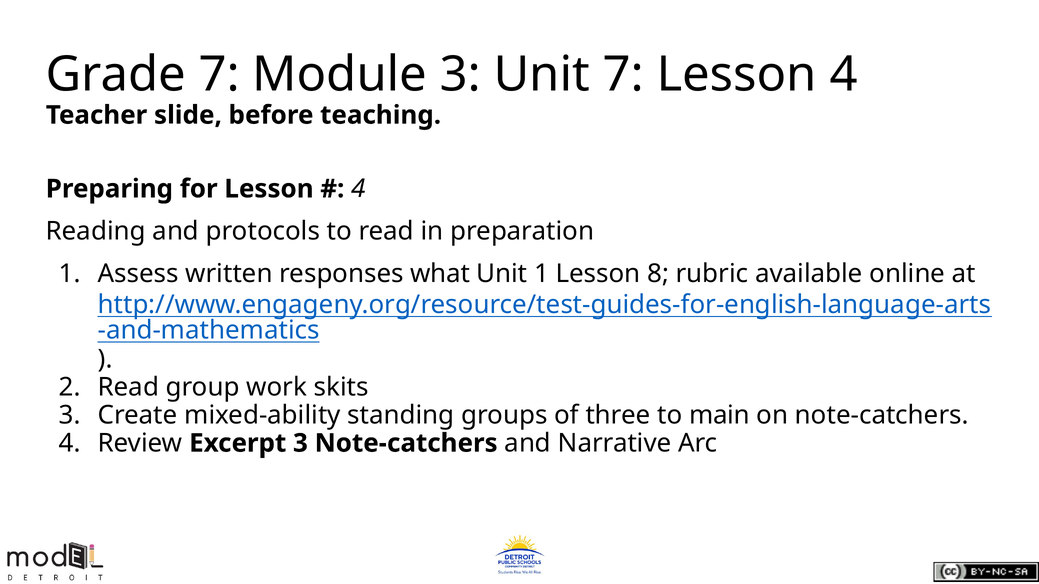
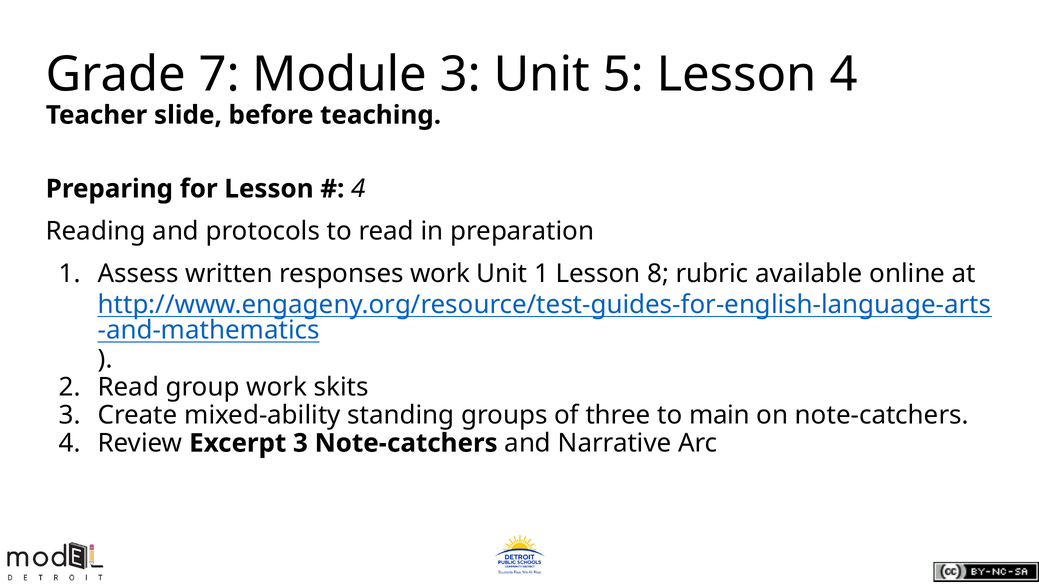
Unit 7: 7 -> 5 (623, 75)
responses what: what -> work (440, 274)
